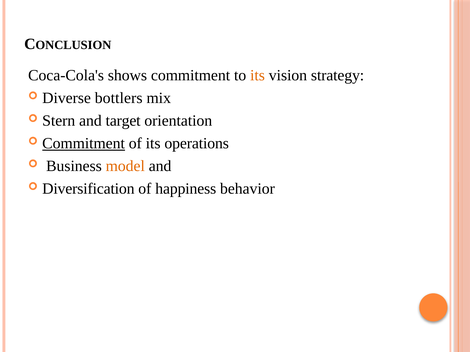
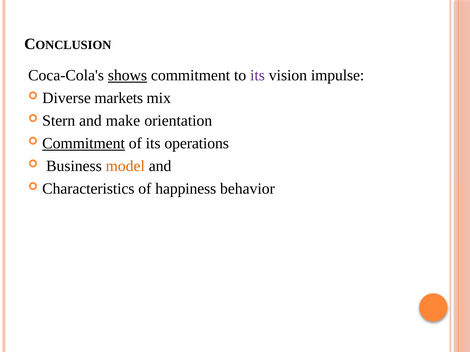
shows underline: none -> present (127, 75)
its colour: orange -> purple (257, 75)
strategy: strategy -> impulse (338, 75)
bottlers: bottlers -> markets (119, 98)
target: target -> make (123, 121)
Diversification: Diversification -> Characteristics (88, 189)
